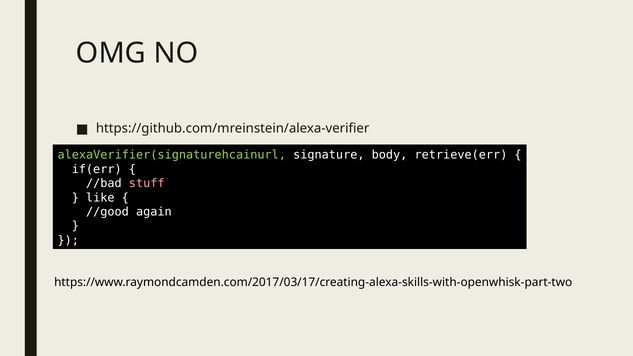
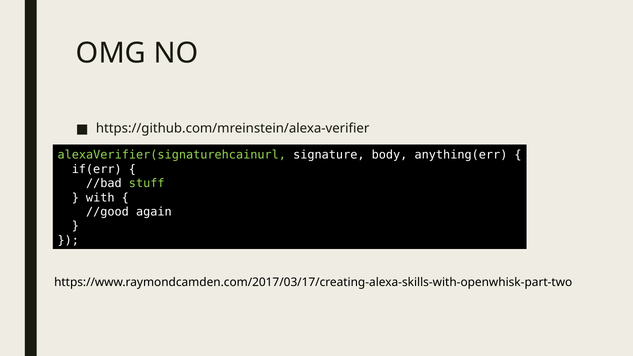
retrieve(err: retrieve(err -> anything(err (461, 155)
stuff colour: pink -> light green (147, 183)
like: like -> with (100, 198)
